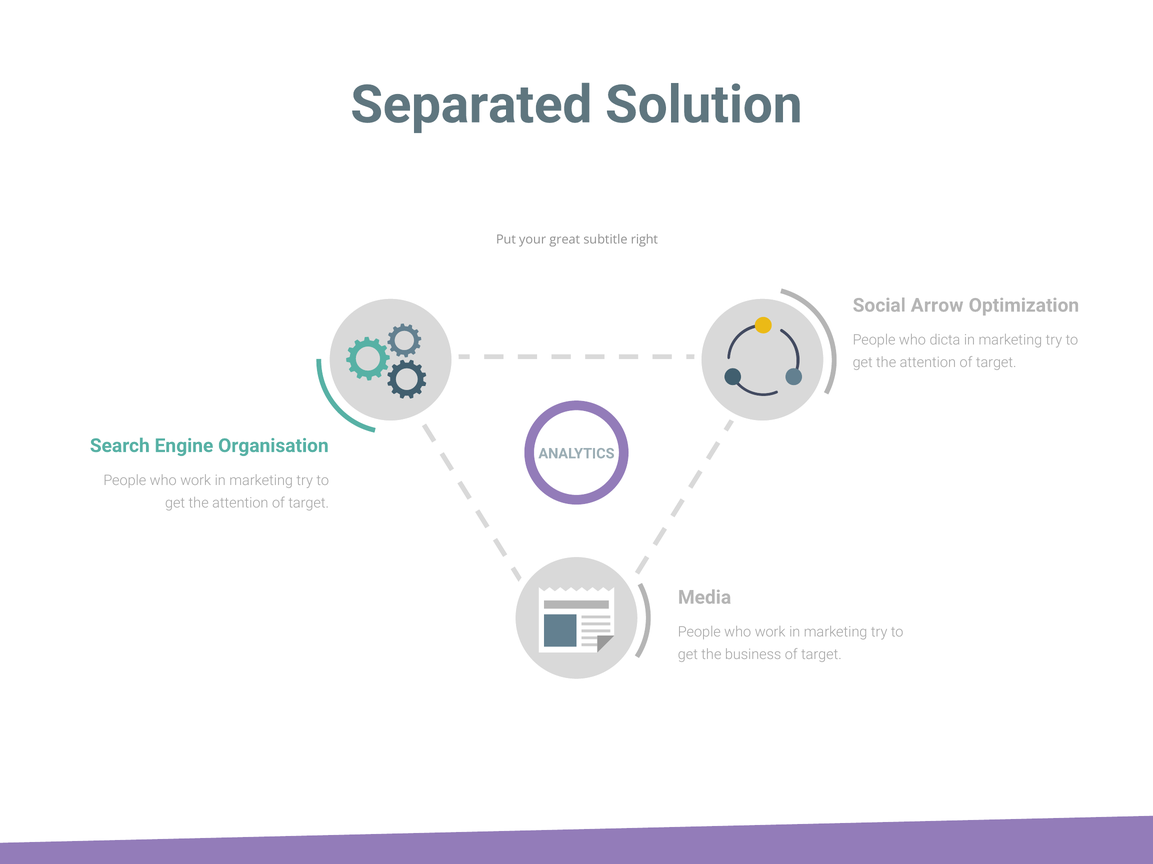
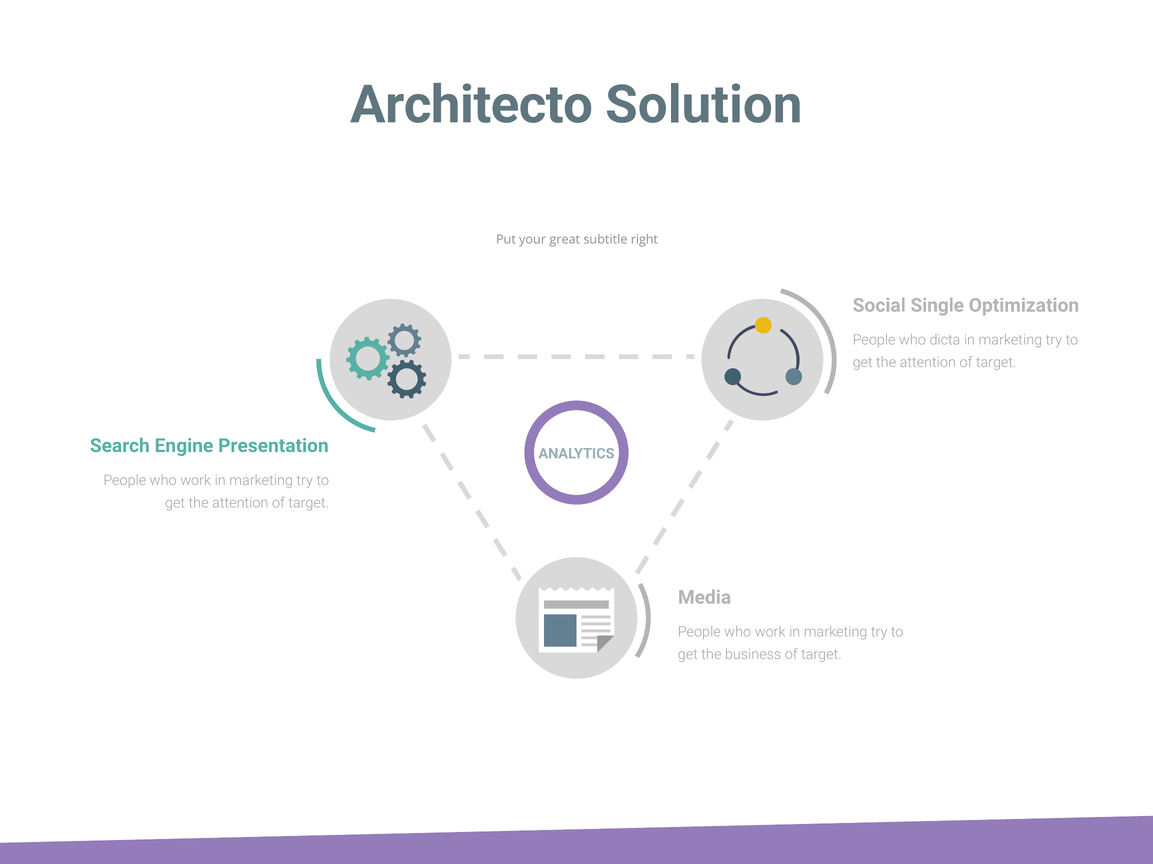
Separated: Separated -> Architecto (471, 105)
Arrow: Arrow -> Single (937, 306)
Organisation: Organisation -> Presentation (273, 446)
